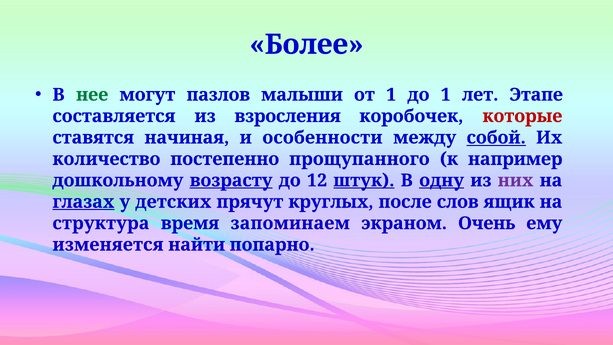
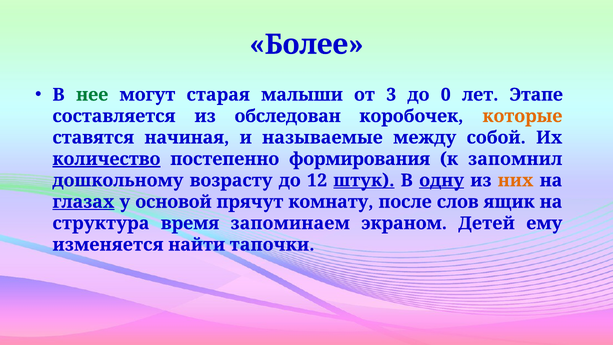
пазлов: пазлов -> старая (218, 95)
от 1: 1 -> 3 (391, 95)
до 1: 1 -> 0 (446, 95)
взросления: взросления -> обследован (288, 116)
которые colour: red -> orange (522, 116)
особенности: особенности -> называемые (322, 138)
собой underline: present -> none (496, 138)
количество underline: none -> present (106, 159)
прощупанного: прощупанного -> формирования (360, 159)
например: например -> запомнил (515, 159)
возрасту underline: present -> none (231, 180)
них colour: purple -> orange (516, 180)
детских: детских -> основой (173, 202)
круглых: круглых -> комнату (331, 202)
Очень: Очень -> Детей (487, 223)
попарно: попарно -> тапочки (272, 245)
